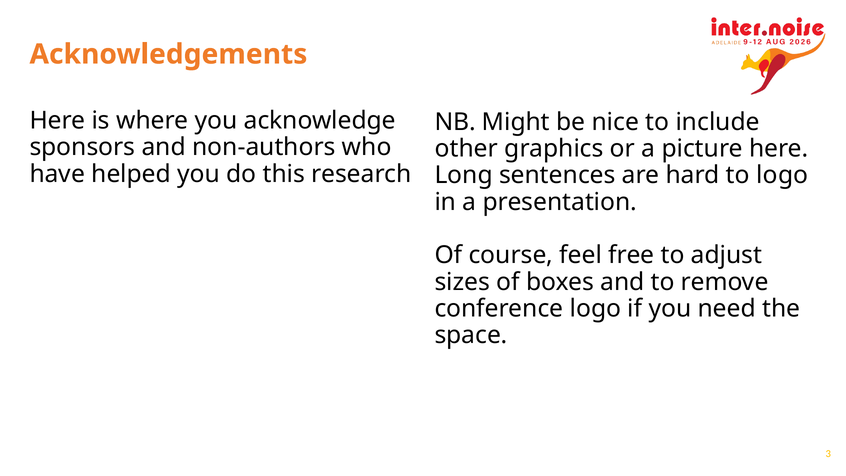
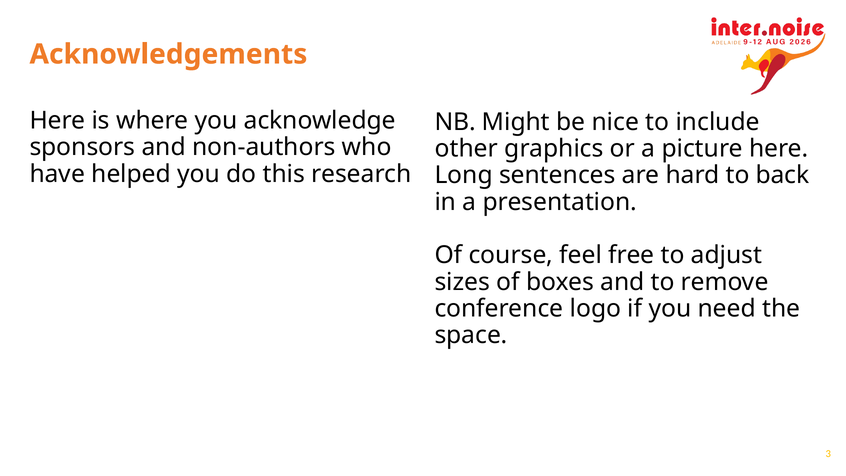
to logo: logo -> back (783, 175)
